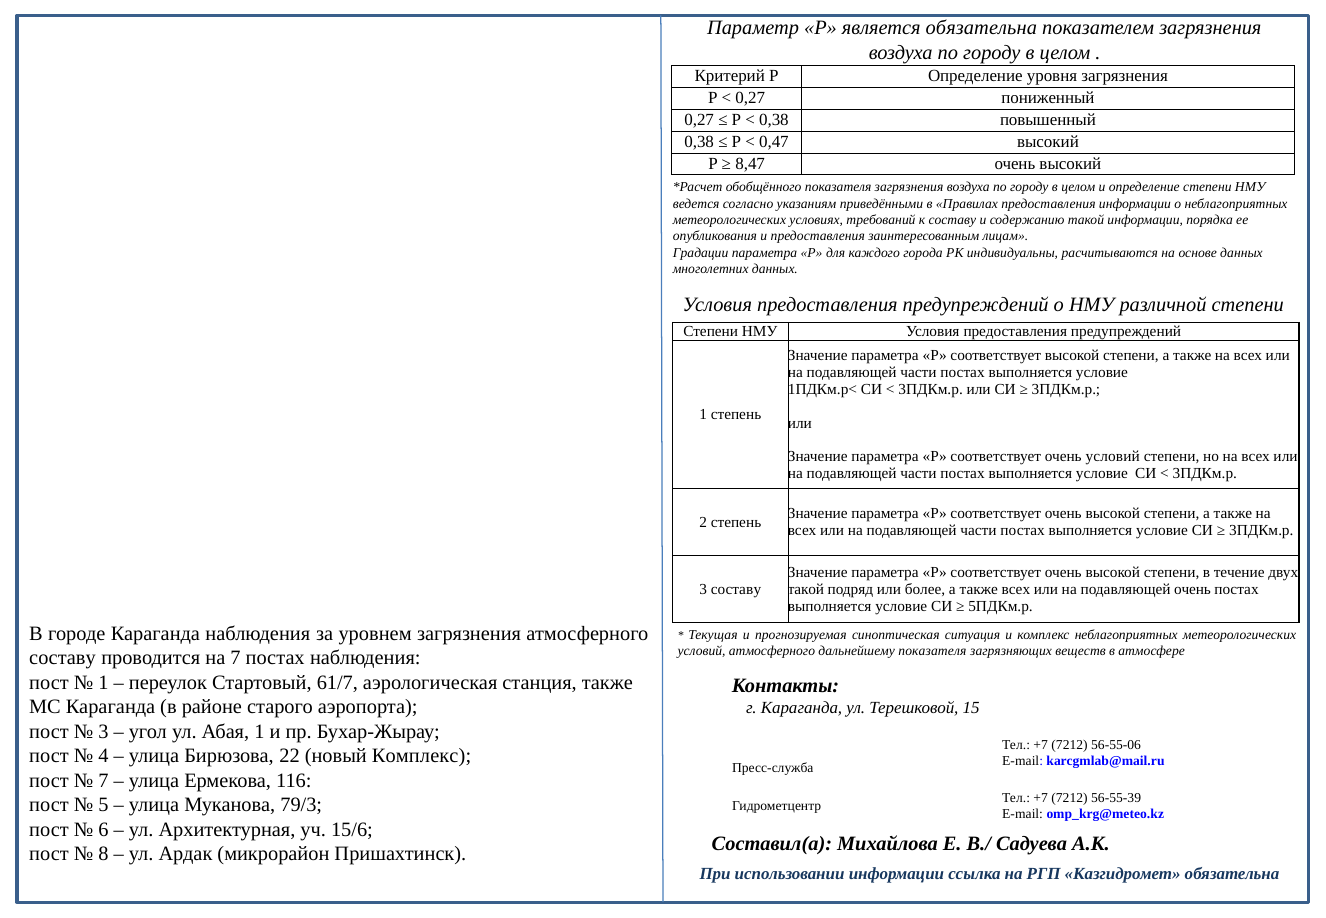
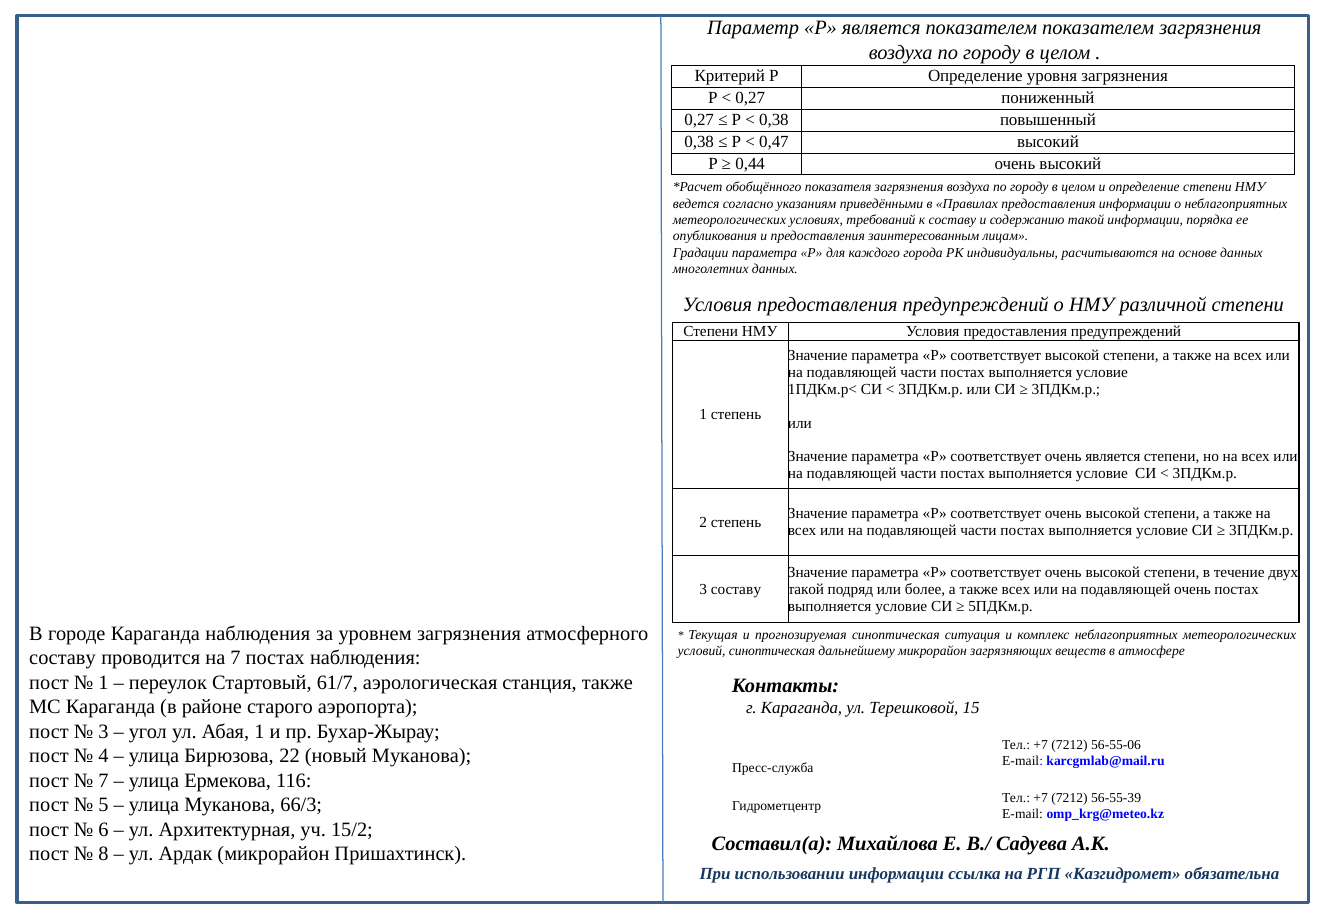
является обязательна: обязательна -> показателем (981, 28)
8,47: 8,47 -> 0,44 (750, 164)
очень условий: условий -> является (1113, 457)
условий атмосферного: атмосферного -> синоптическая (772, 651)
дальнейшему показателя: показателя -> микрорайон (933, 651)
новый Комплекс: Комплекс -> Муканова (422, 756)
79/3: 79/3 -> 66/3 (301, 805)
15/6: 15/6 -> 15/2 (352, 830)
